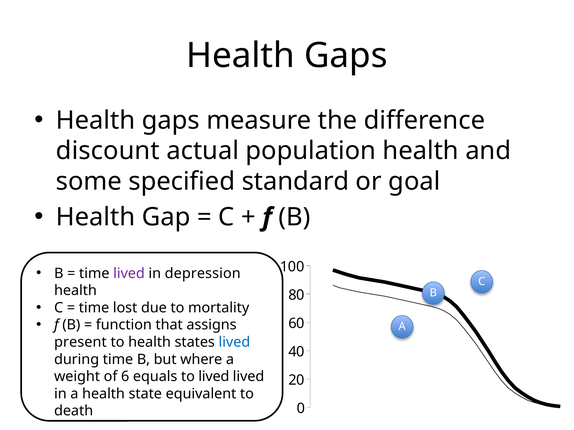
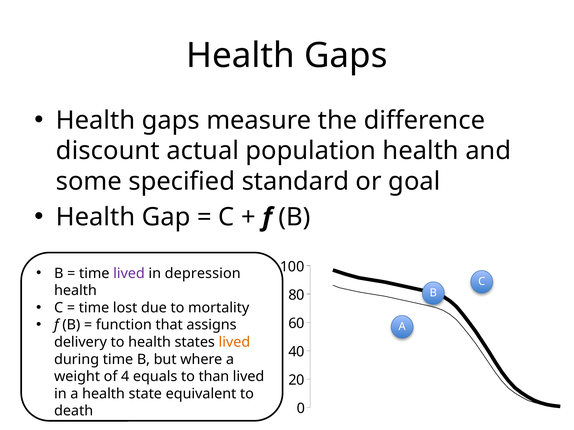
present: present -> delivery (81, 343)
lived colour: blue -> orange (234, 343)
6: 6 -> 4 (125, 377)
to lived: lived -> than (214, 377)
